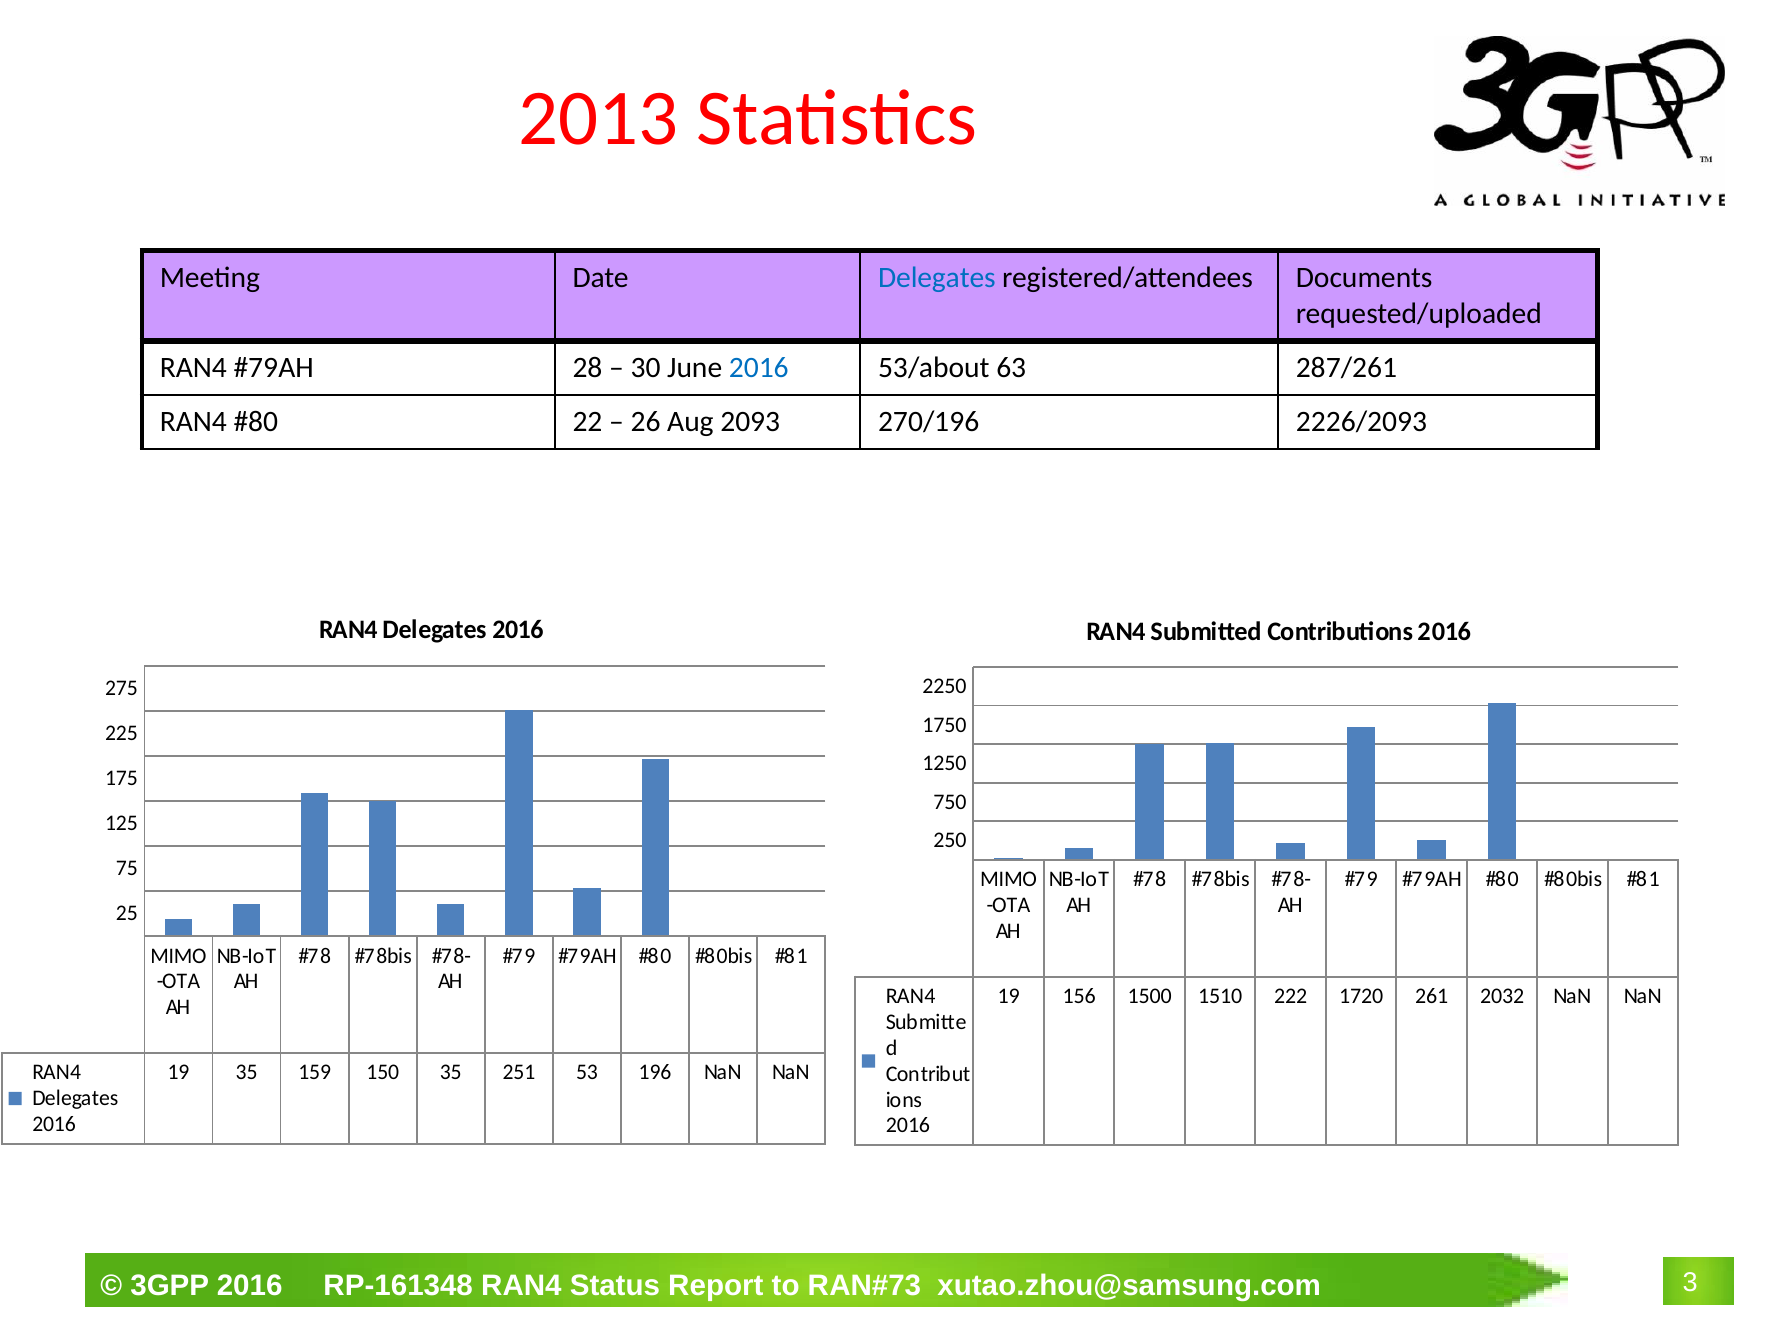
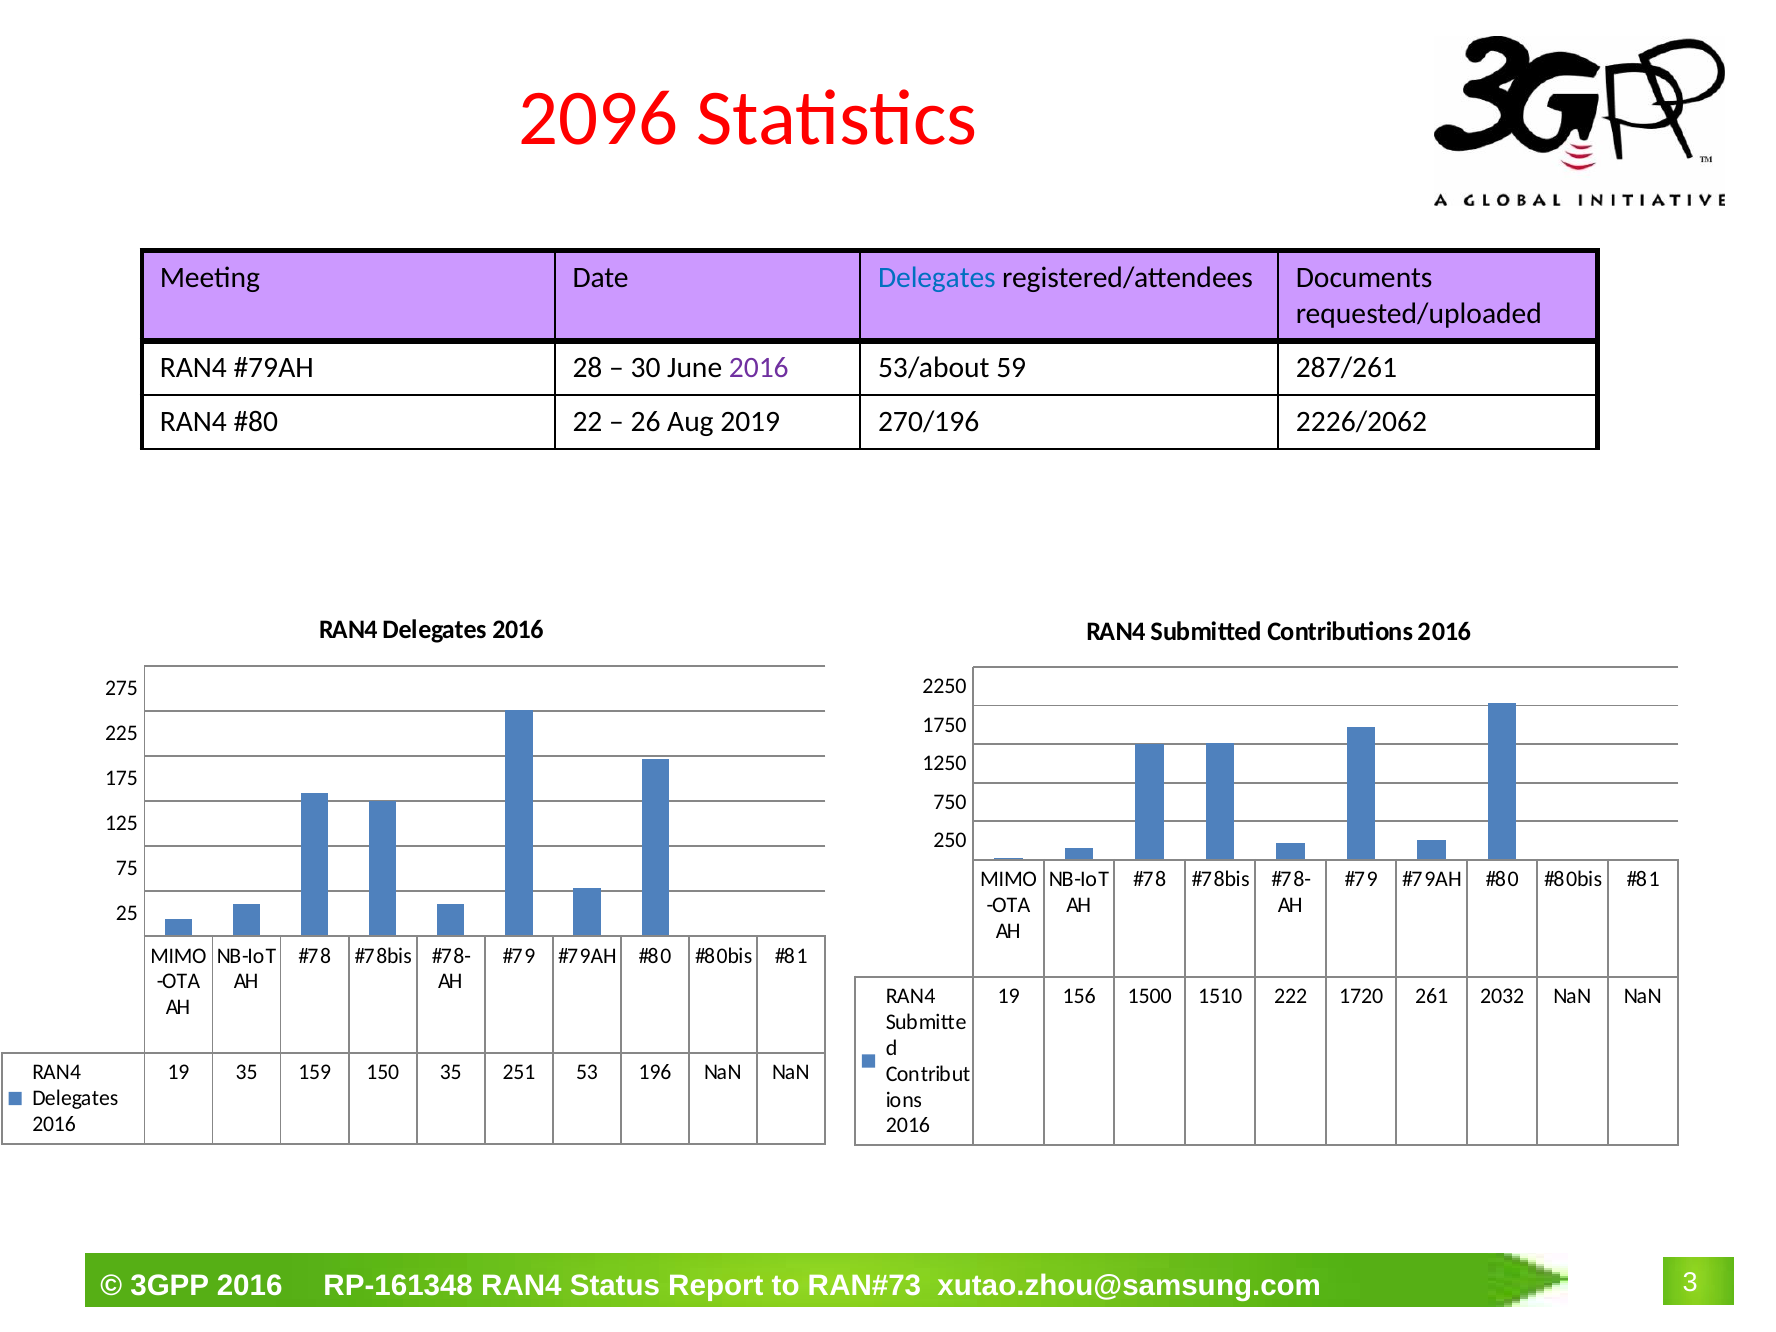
2013: 2013 -> 2096 (599, 118)
2016 colour: blue -> purple (759, 368)
63: 63 -> 59 (1011, 368)
2093: 2093 -> 2019 (750, 422)
2226/2093: 2226/2093 -> 2226/2062 (1361, 422)
